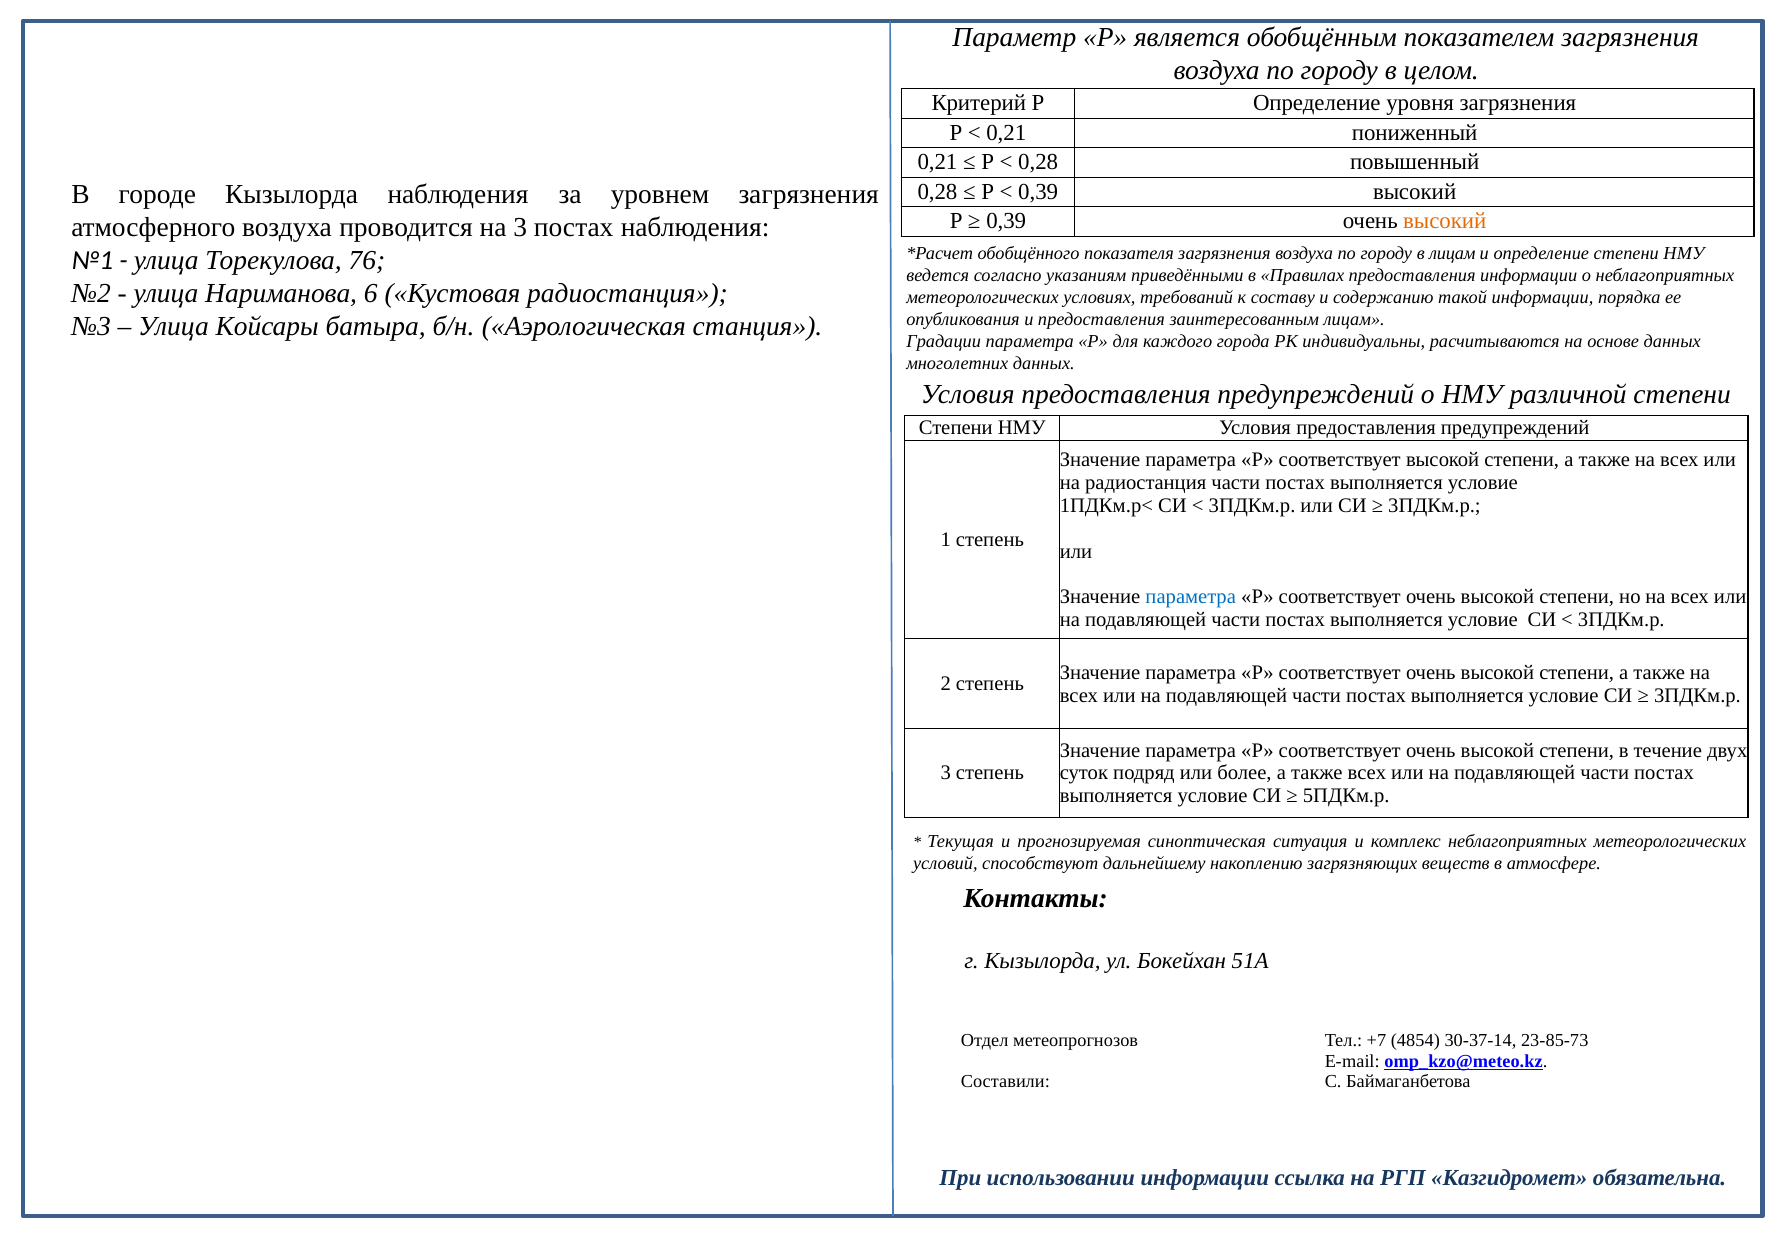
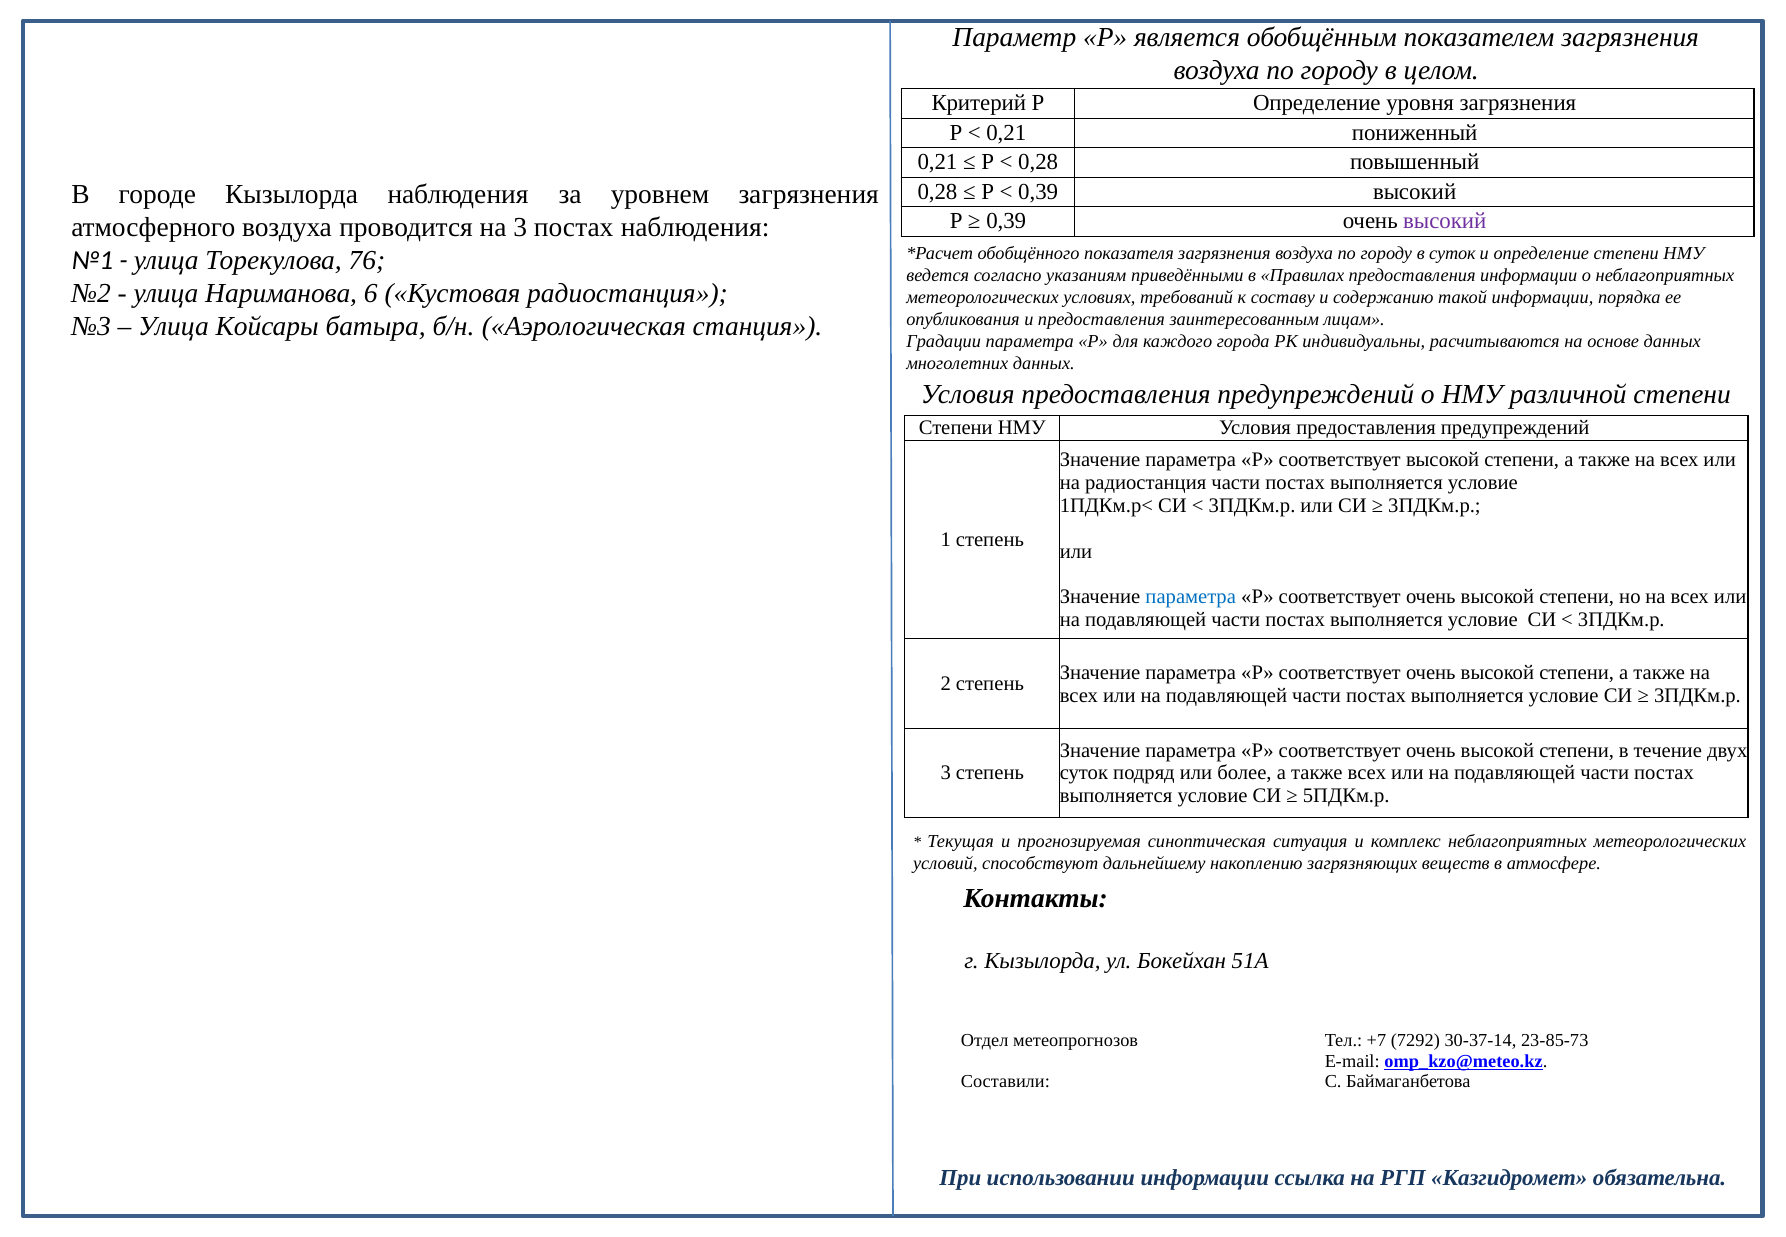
высокий colour: orange -> purple (1445, 221)
в лицам: лицам -> суток (1452, 253)
4854: 4854 -> 7292 (1415, 1040)
